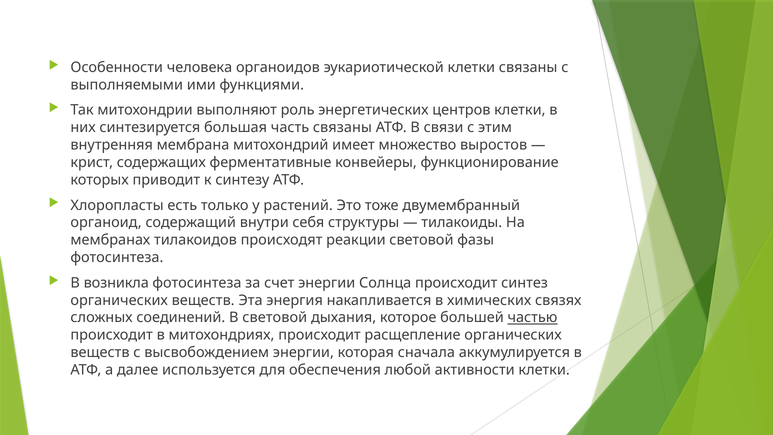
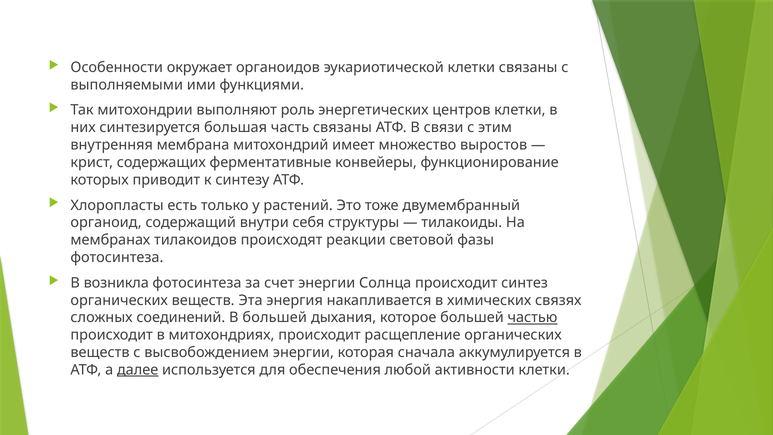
человека: человека -> окружает (200, 67)
В световой: световой -> большей (275, 318)
далее underline: none -> present (138, 370)
